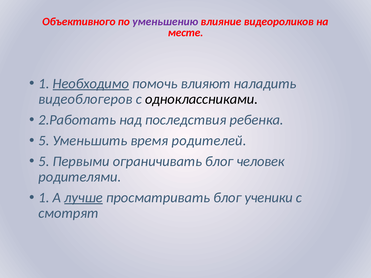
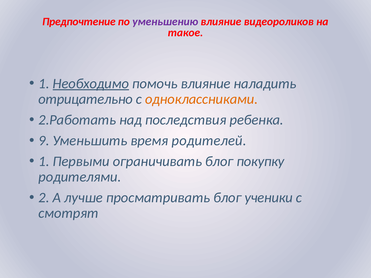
Объективного: Объективного -> Предпочтение (79, 22)
месте: месте -> такое (185, 33)
помочь влияют: влияют -> влияние (206, 84)
видеоблогеров: видеоблогеров -> отрицательно (86, 99)
одноклассниками colour: black -> orange (201, 99)
5: 5 -> 9 (44, 141)
5: 5 -> 1 (44, 161)
человек: человек -> покупку (261, 161)
1: 1 -> 2 (44, 198)
лучше underline: present -> none (84, 198)
